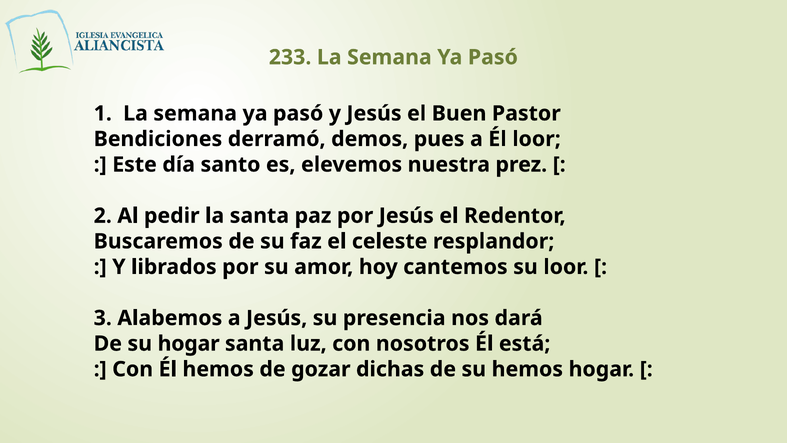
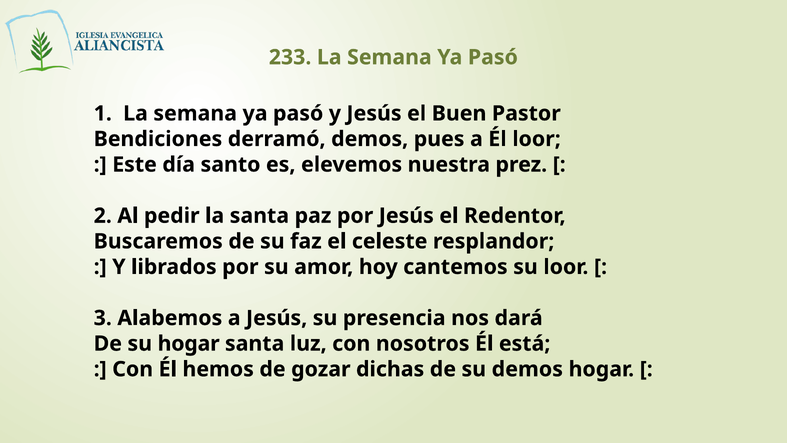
su hemos: hemos -> demos (527, 369)
